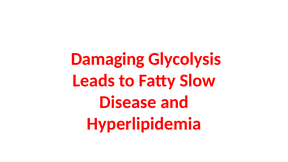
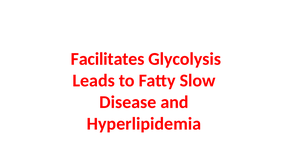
Damaging: Damaging -> Facilitates (108, 59)
